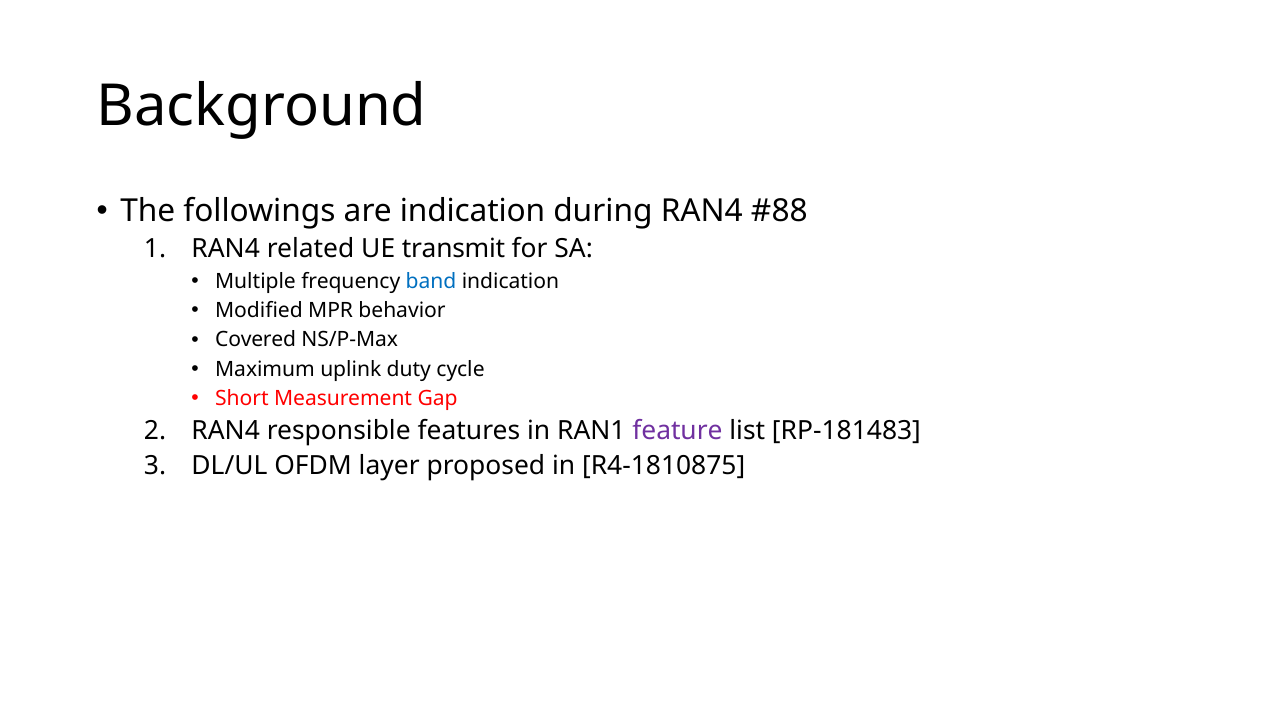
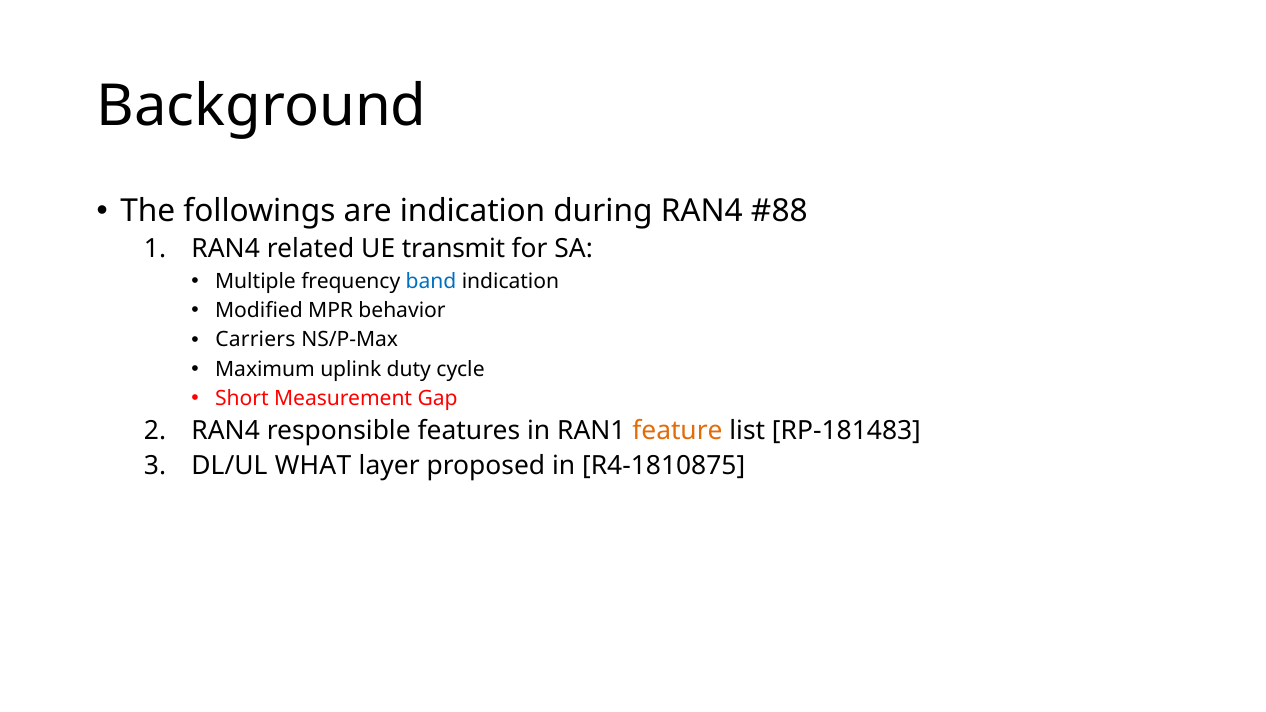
Covered: Covered -> Carriers (255, 340)
feature colour: purple -> orange (677, 431)
OFDM: OFDM -> WHAT (313, 466)
